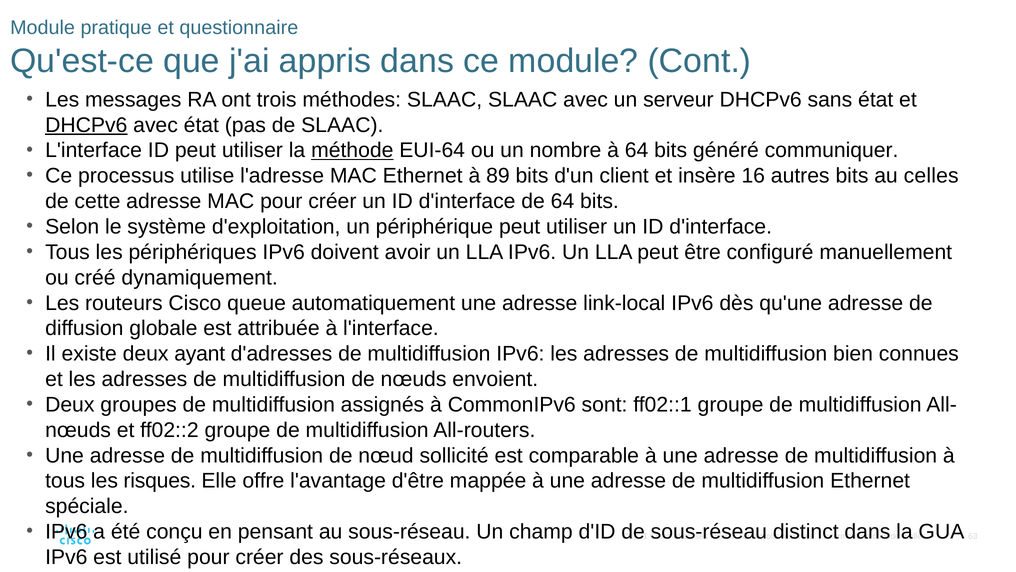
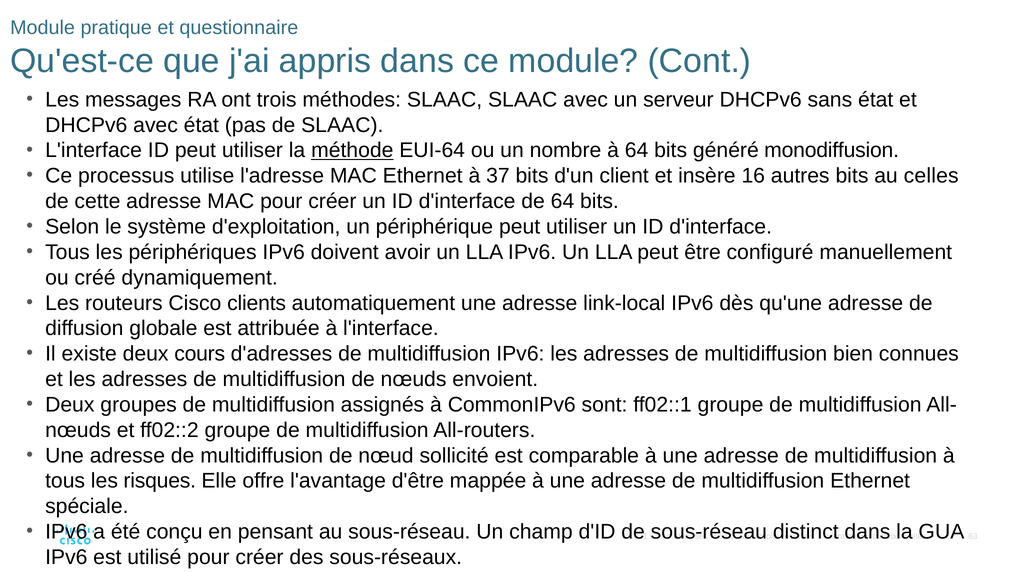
DHCPv6 underline: present -> none (86, 125)
communiquer: communiquer -> monodiffusion (832, 150)
89: 89 -> 37 (498, 176)
queue: queue -> clients (257, 303)
ayant: ayant -> cours (200, 354)
